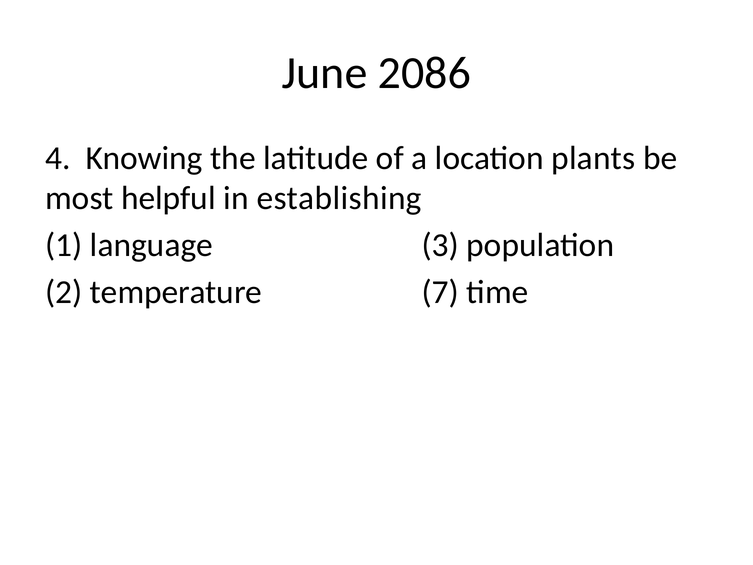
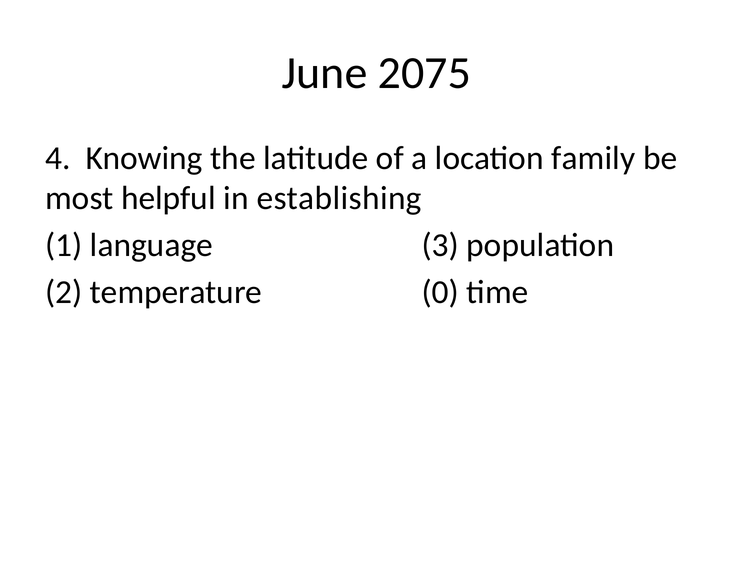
2086: 2086 -> 2075 (424, 73)
plants: plants -> family (593, 158)
7: 7 -> 0 (440, 292)
